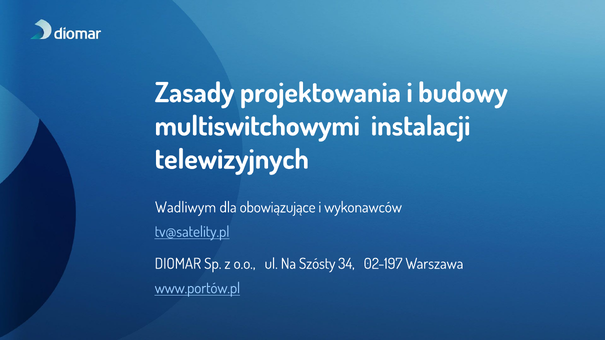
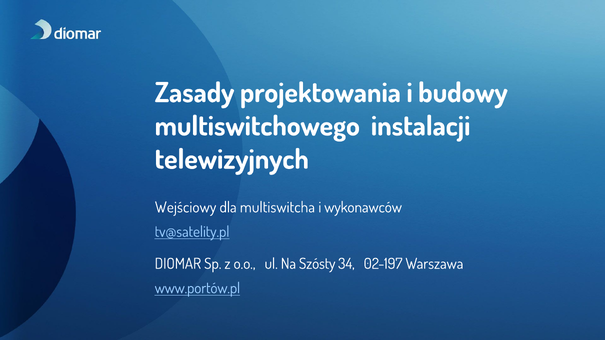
multiswitchowymi: multiswitchowymi -> multiswitchowego (257, 126)
Wadliwym: Wadliwym -> Wejściowy (186, 208)
obowiązujące: obowiązujące -> multiswitcha (277, 208)
